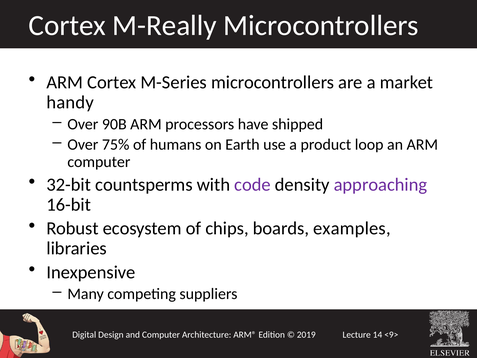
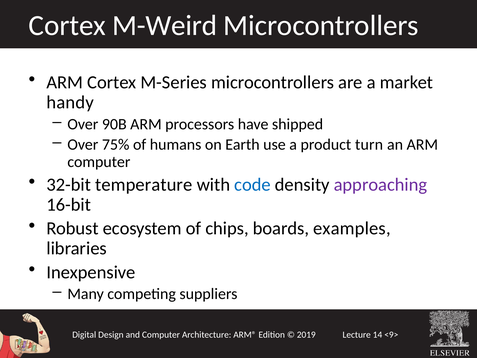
M-Really: M-Really -> M-Weird (165, 25)
loop: loop -> turn (369, 145)
countsperms: countsperms -> temperature (144, 184)
code colour: purple -> blue (253, 184)
